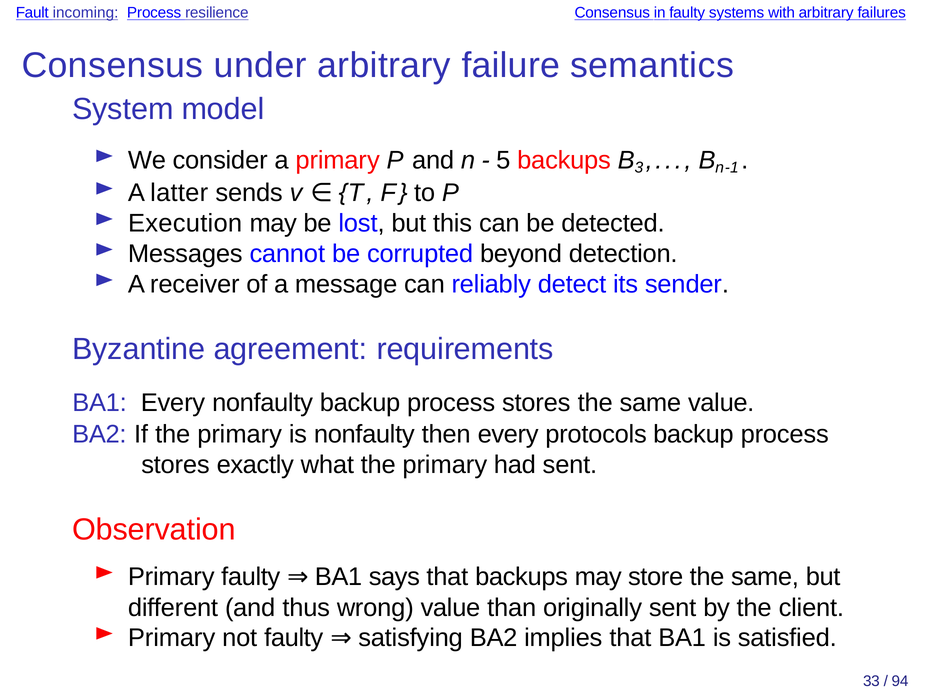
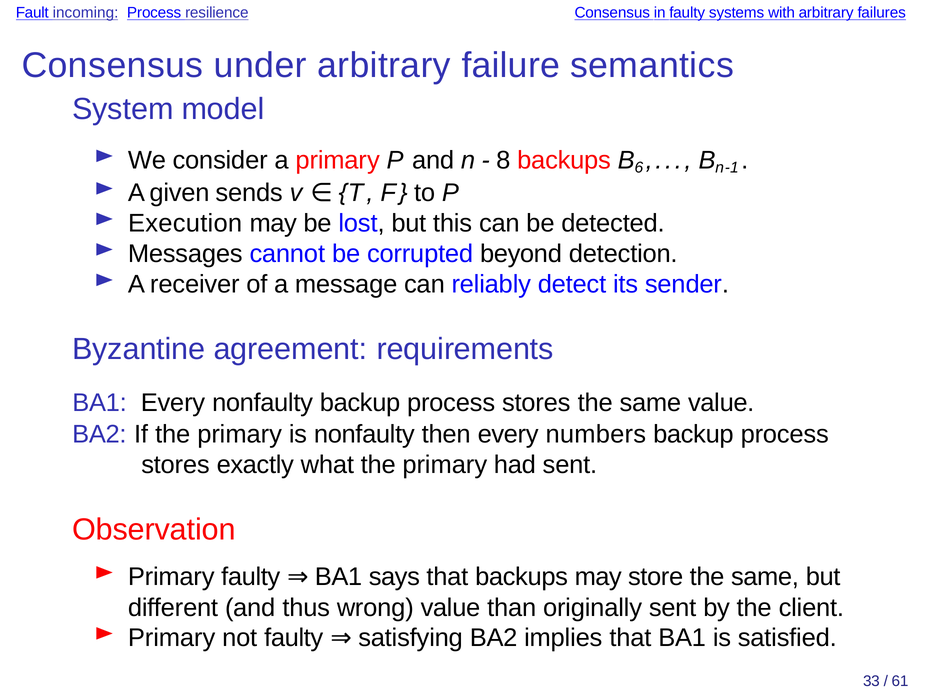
5: 5 -> 8 (503, 160)
3: 3 -> 6 (639, 168)
latter: latter -> given (179, 193)
protocols: protocols -> numbers (596, 434)
94: 94 -> 61 (900, 681)
